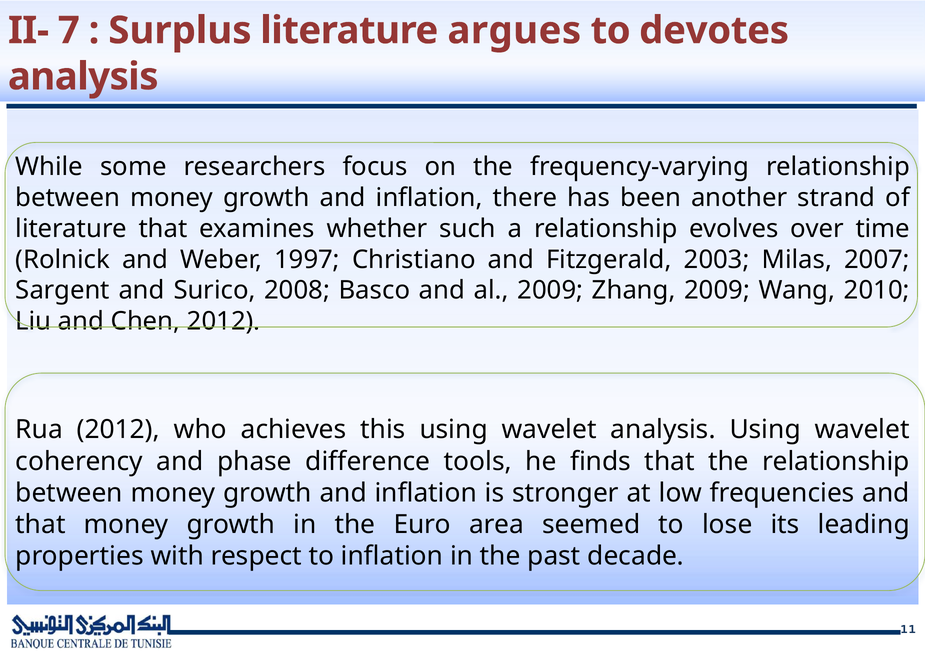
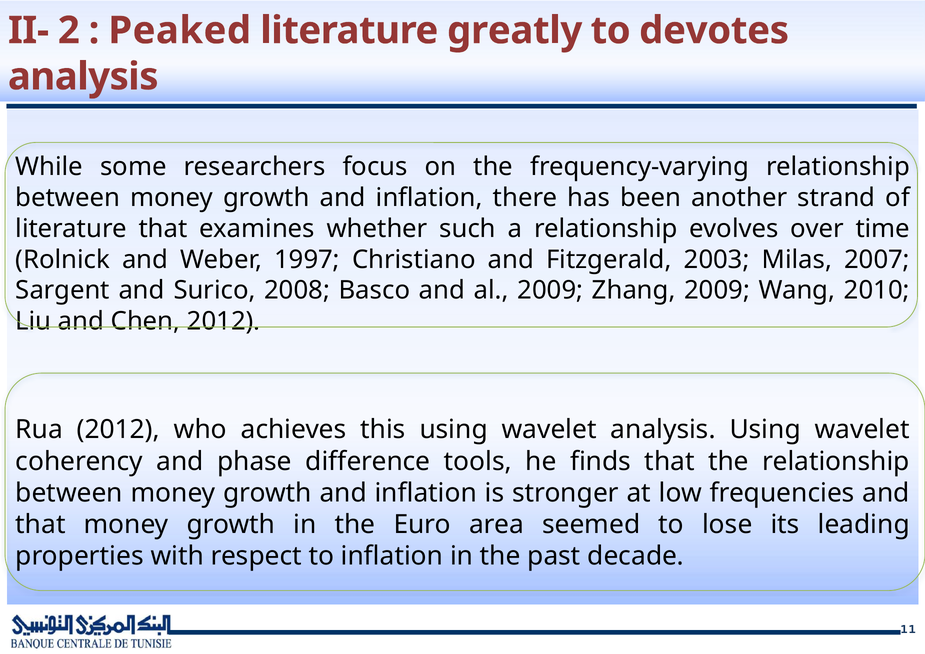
7: 7 -> 2 (69, 31)
Surplus: Surplus -> Peaked (180, 31)
argues: argues -> greatly (515, 31)
